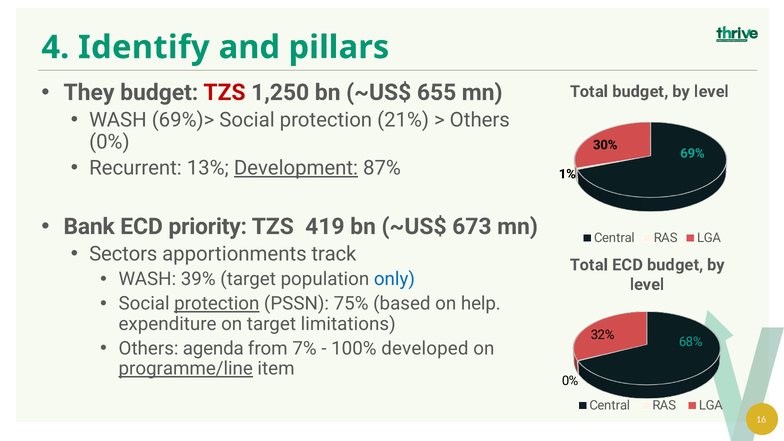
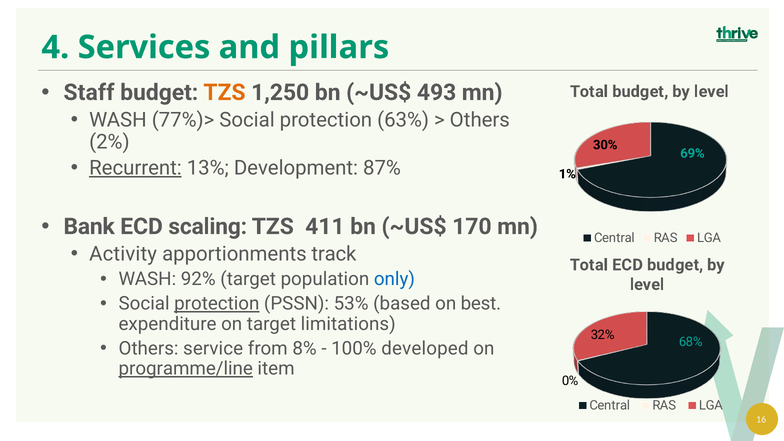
Identify: Identify -> Services (144, 47)
They: They -> Staff (89, 92)
TZS colour: red -> orange (224, 92)
655: 655 -> 493 (437, 92)
69%)>: 69%)> -> 77%)> (183, 120)
21%: 21% -> 63% (403, 120)
0%: 0% -> 2% (109, 142)
Recurrent underline: none -> present (135, 168)
Development underline: present -> none (296, 168)
priority: priority -> scaling (208, 227)
419: 419 -> 411 (325, 227)
673: 673 -> 170 (472, 227)
Sectors: Sectors -> Activity (123, 254)
39%: 39% -> 92% (198, 279)
75%: 75% -> 53% (351, 304)
help: help -> best (481, 304)
agenda: agenda -> service (213, 348)
7%: 7% -> 8% (305, 348)
